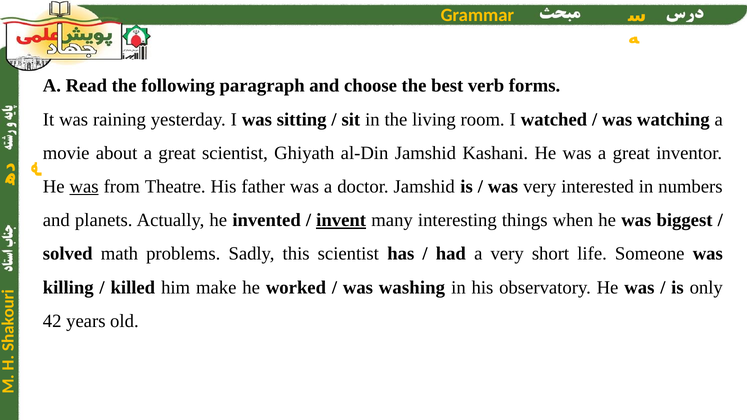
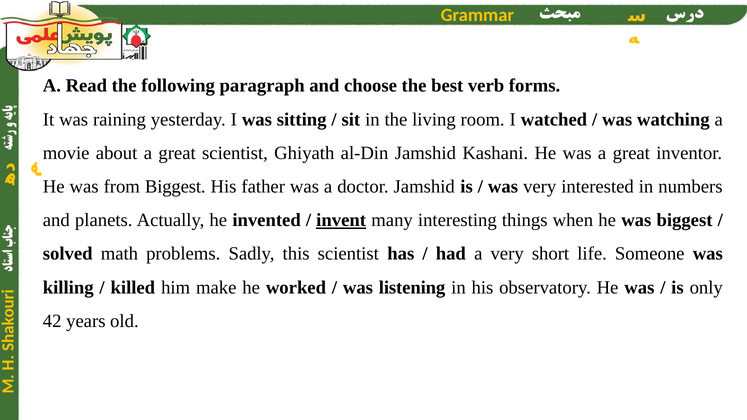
was underline: present -> none (84, 187)
from Theatre: Theatre -> Biggest (175, 187)
washing: washing -> listening (412, 288)
